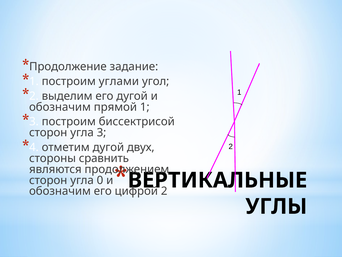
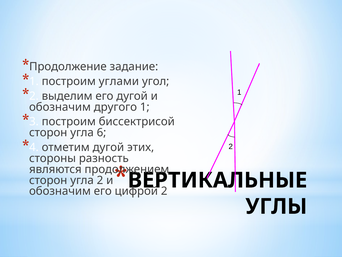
прямой: прямой -> другого (115, 107)
угла 3: 3 -> 6 (102, 132)
двух: двух -> этих (141, 147)
сравнить: сравнить -> разность (104, 158)
угла 0: 0 -> 2 (100, 180)
